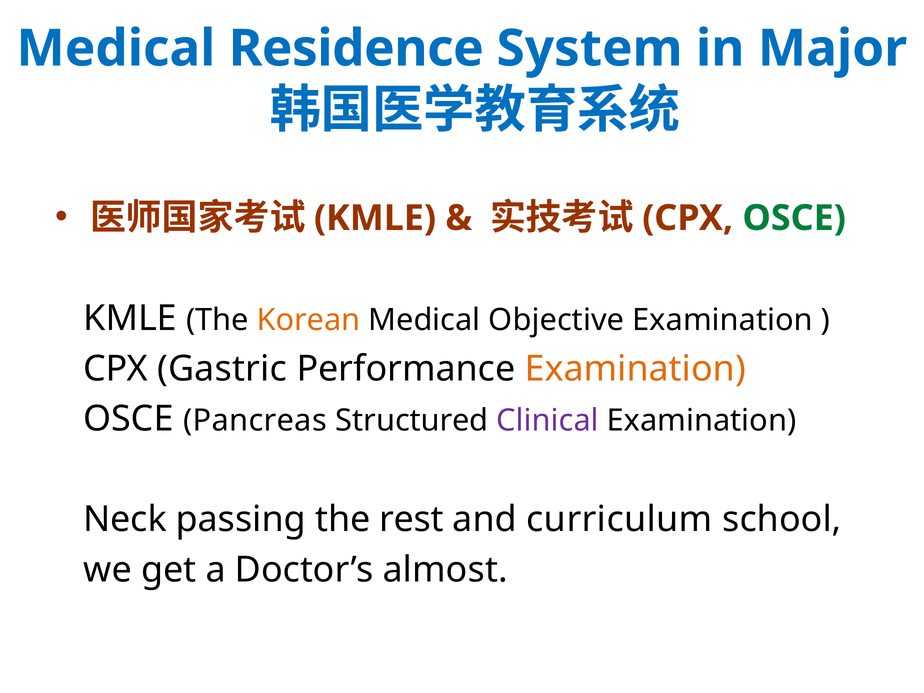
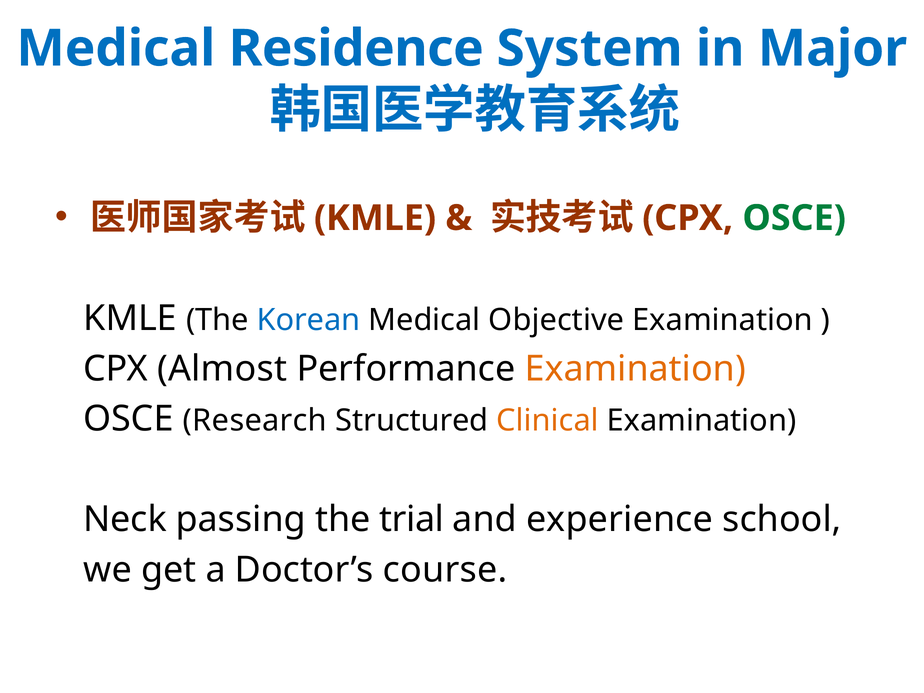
Korean colour: orange -> blue (309, 320)
Gastric: Gastric -> Almost (222, 369)
Pancreas: Pancreas -> Research (255, 421)
Clinical colour: purple -> orange (548, 421)
rest: rest -> trial (412, 520)
curriculum: curriculum -> experience (620, 520)
almost: almost -> course (445, 570)
